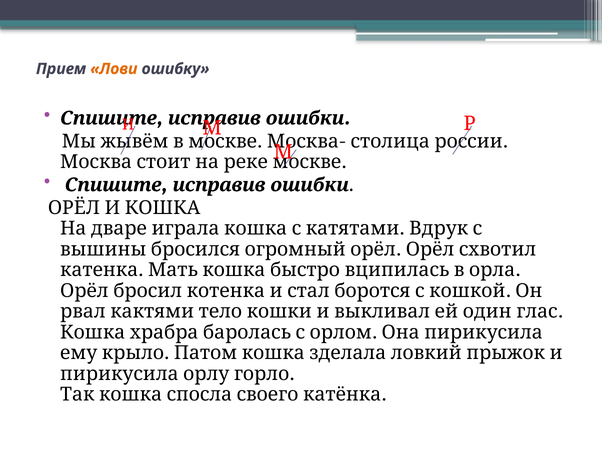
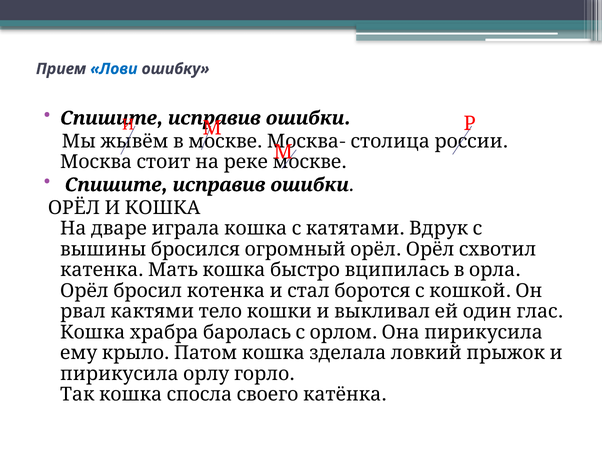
Лови colour: orange -> blue (114, 69)
